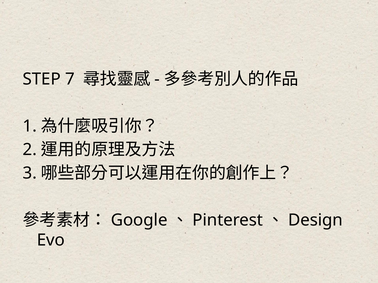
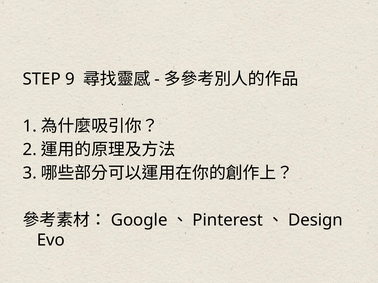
7: 7 -> 9 (70, 79)
